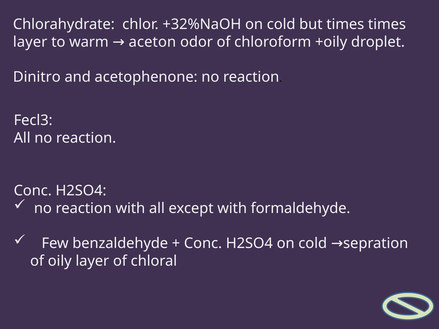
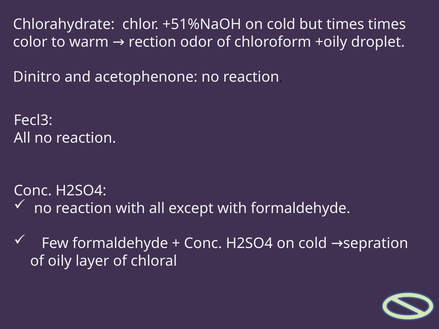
+32%NaOH: +32%NaOH -> +51%NaOH (202, 24)
layer: layer -> color (30, 42)
aceton: aceton -> rection (152, 42)
Few benzaldehyde: benzaldehyde -> formaldehyde (120, 243)
